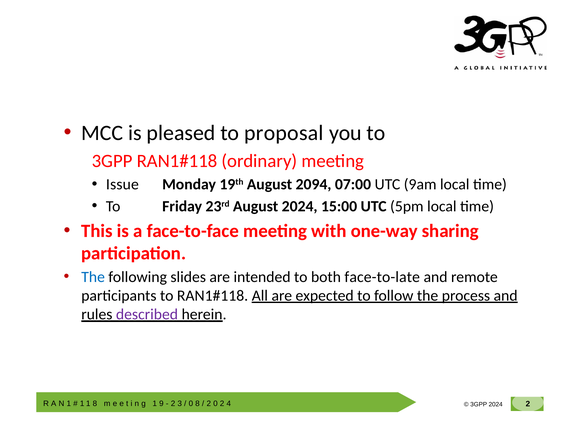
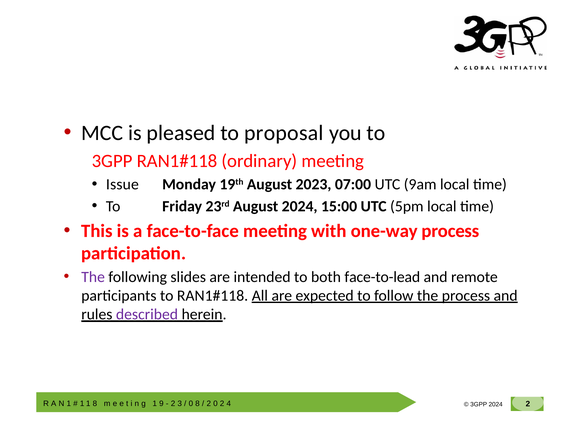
2094: 2094 -> 2023 (314, 185)
one-way sharing: sharing -> process (450, 231)
The colour: blue -> purple (93, 277)
face-to-late: face-to-late -> face-to-lead (382, 277)
